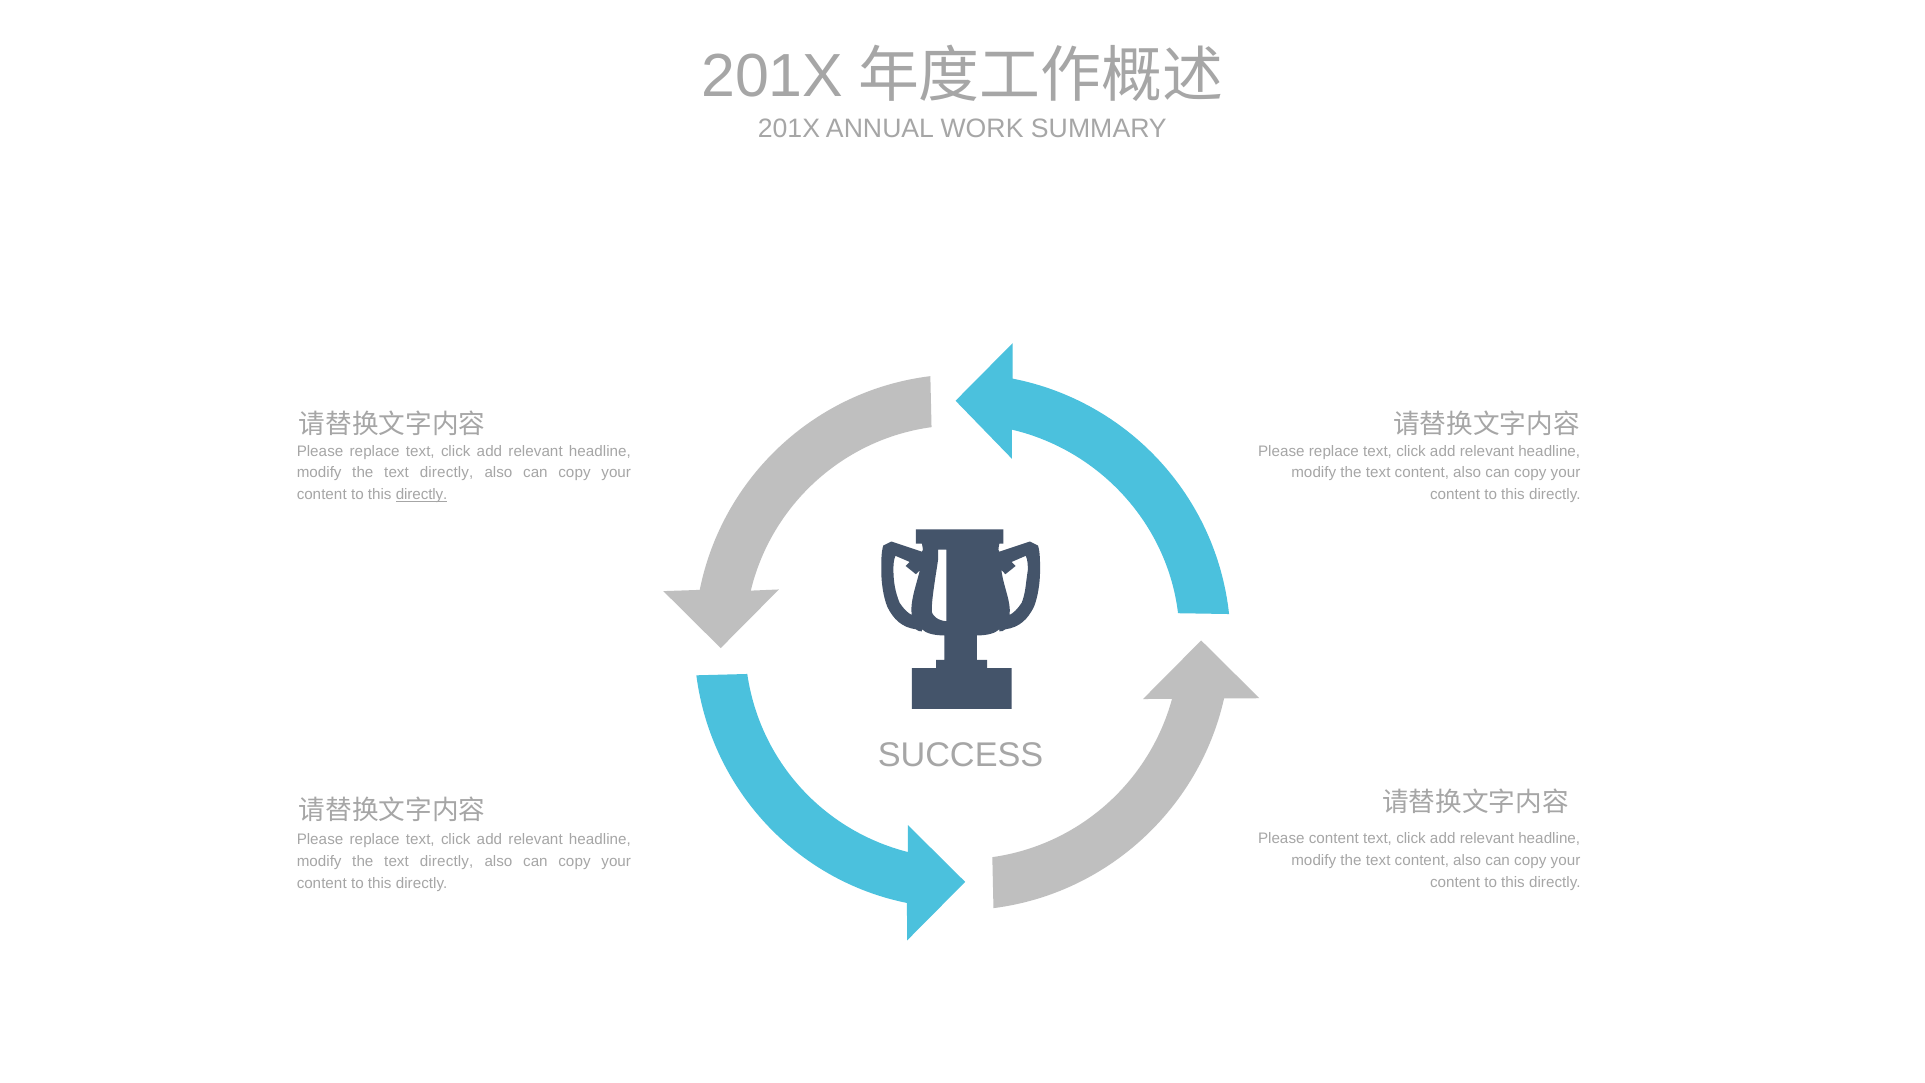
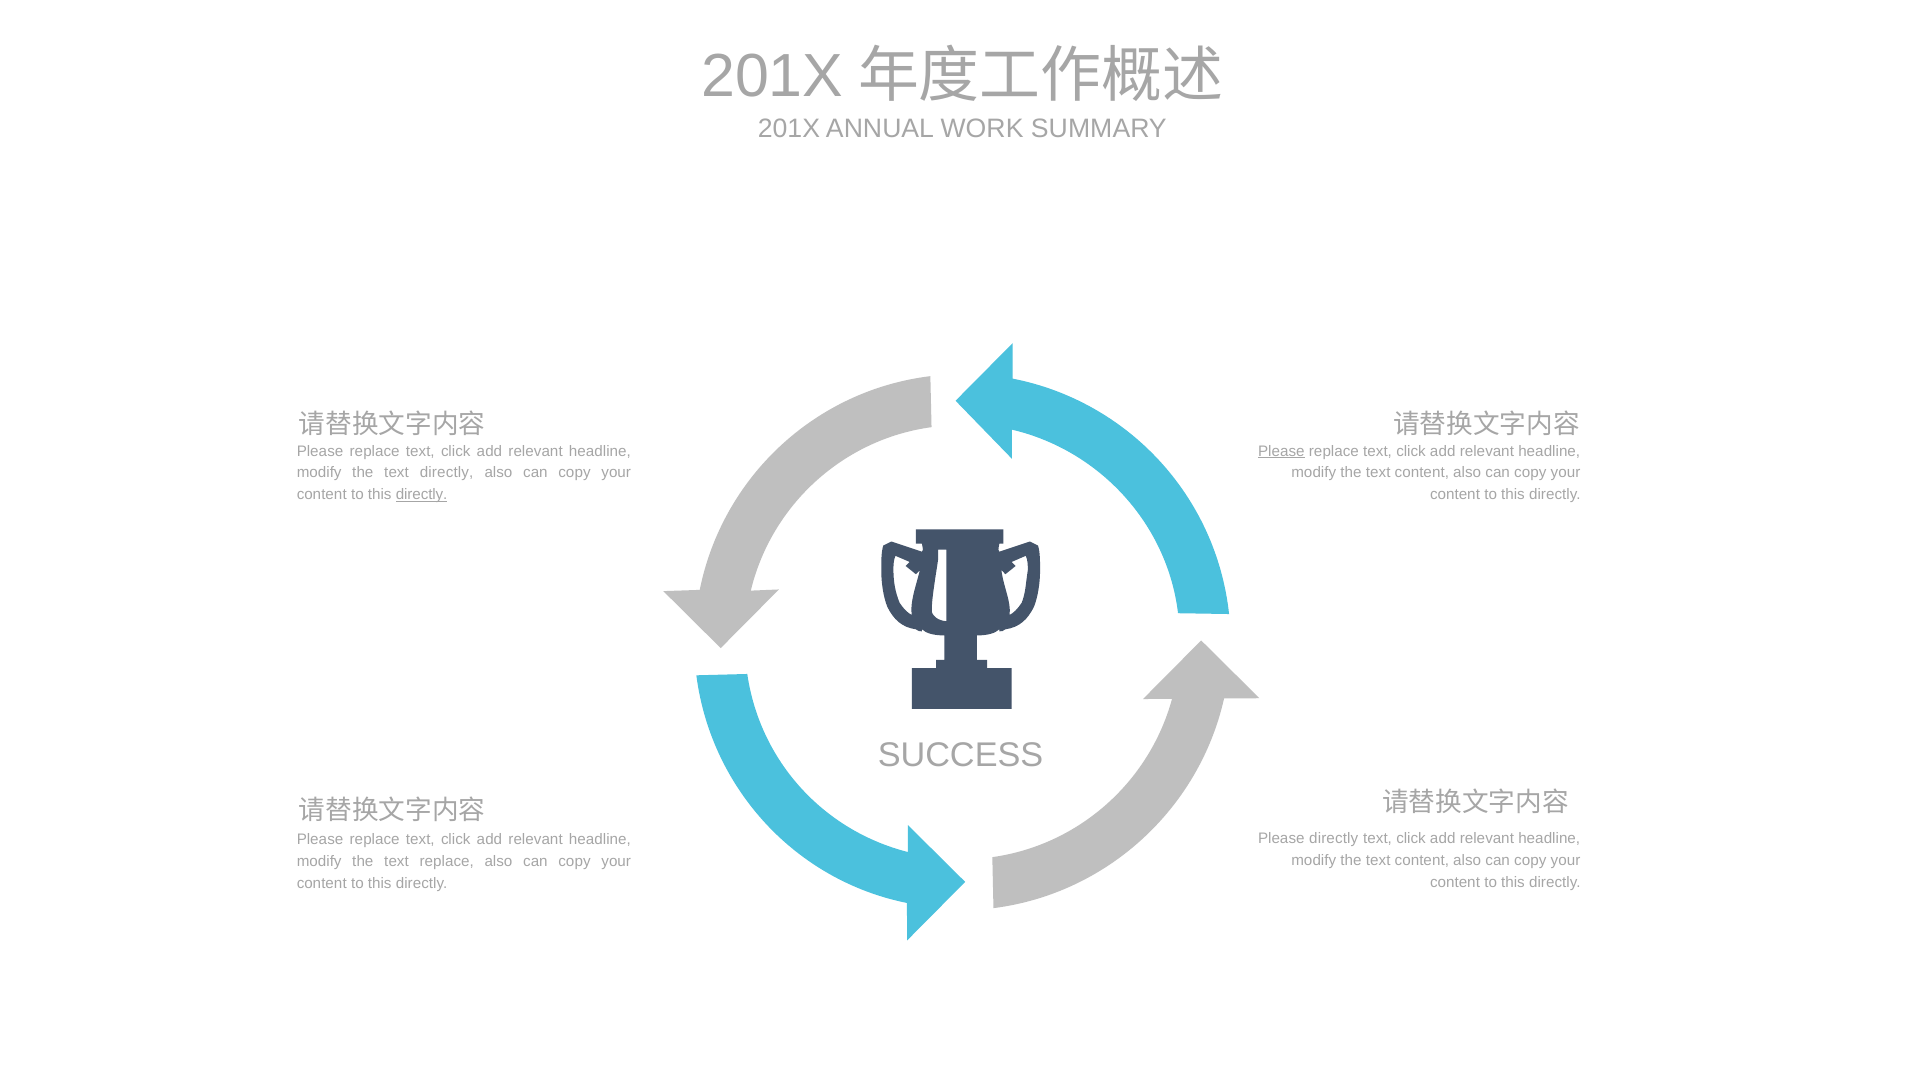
Please underline: none -> present (1281, 451)
Please content: content -> directly (1334, 839)
directly: directly -> replace (447, 861)
